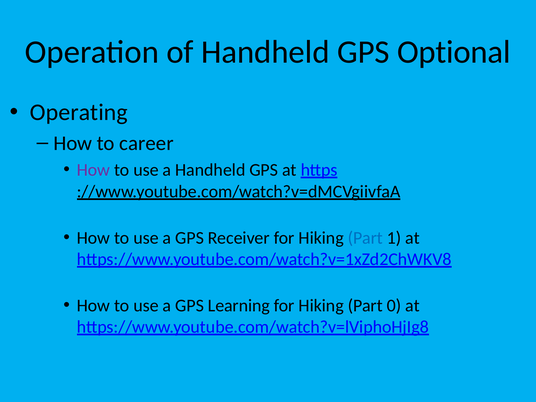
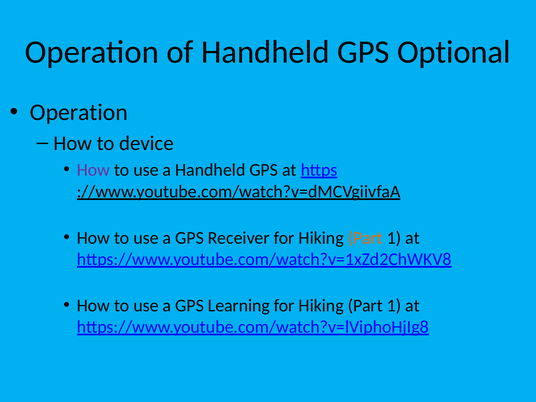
Operating: Operating -> Operation (79, 112)
career: career -> device (147, 143)
Part colour: blue -> orange (365, 238)
0: 0 -> 1 (394, 305)
